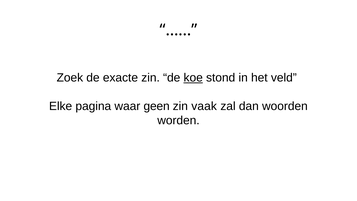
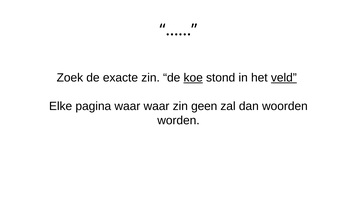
veld underline: none -> present (284, 78)
waar geen: geen -> waar (157, 106)
vaak: vaak -> geen (204, 106)
